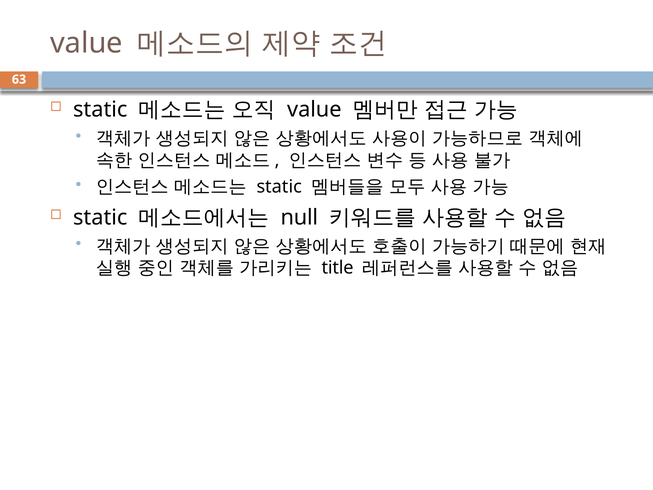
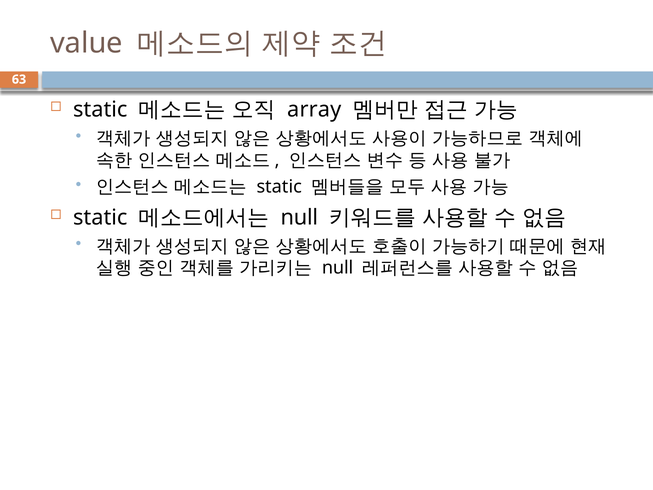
value: value -> array (314, 110)
title: title -> null (338, 268)
